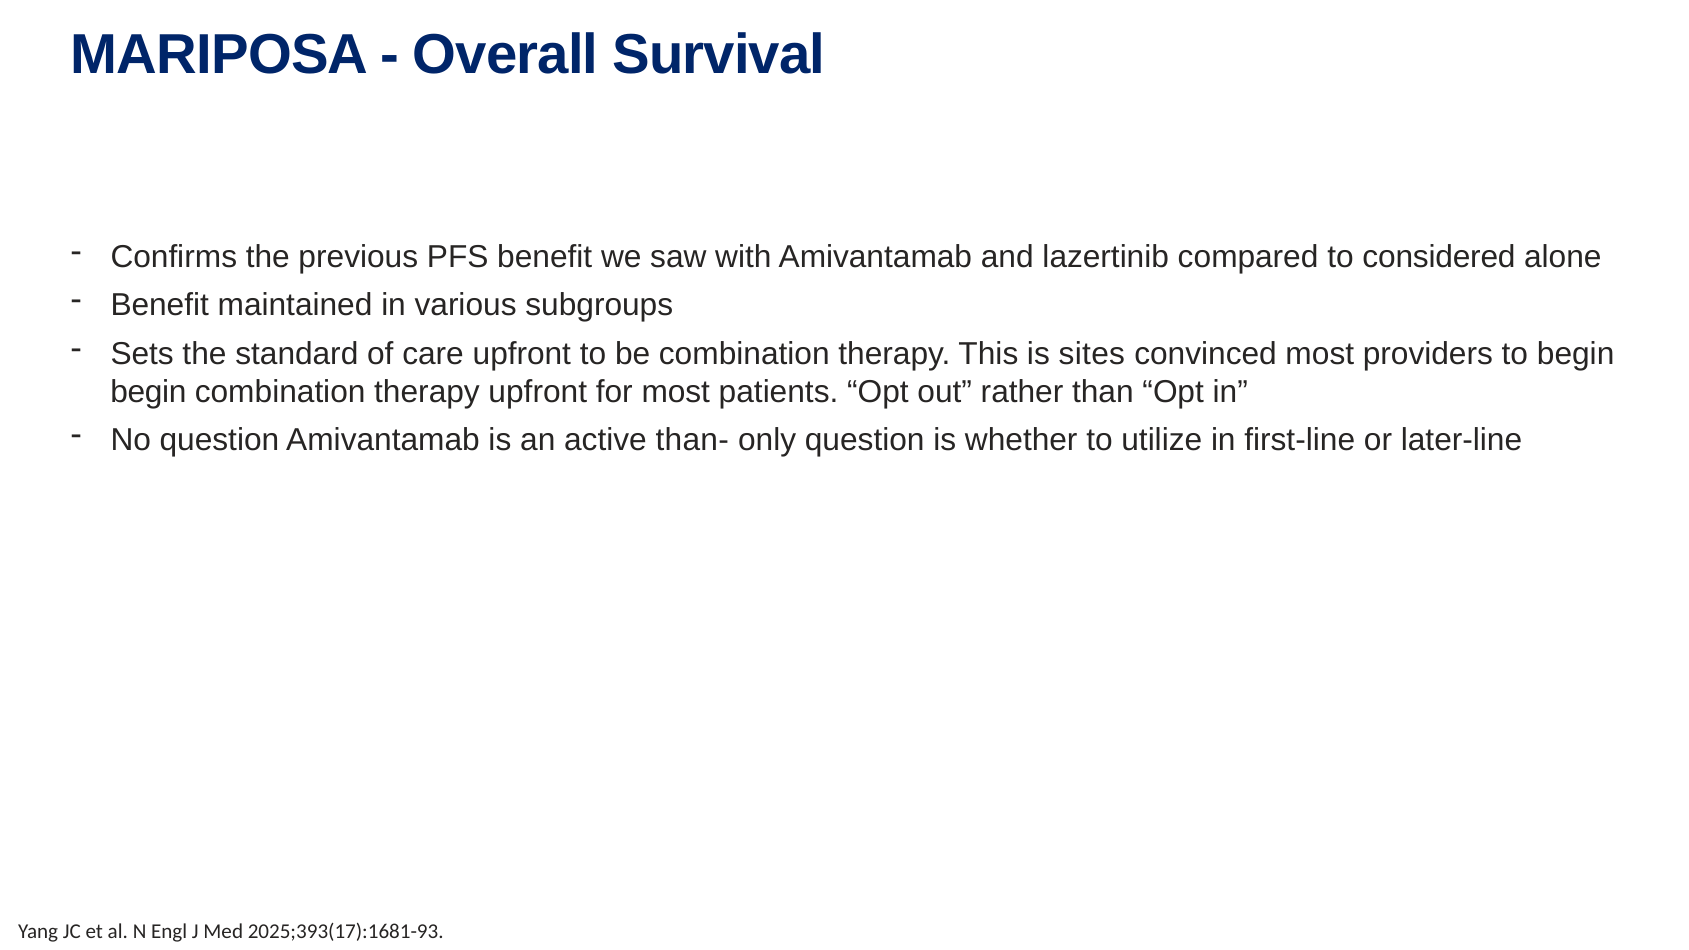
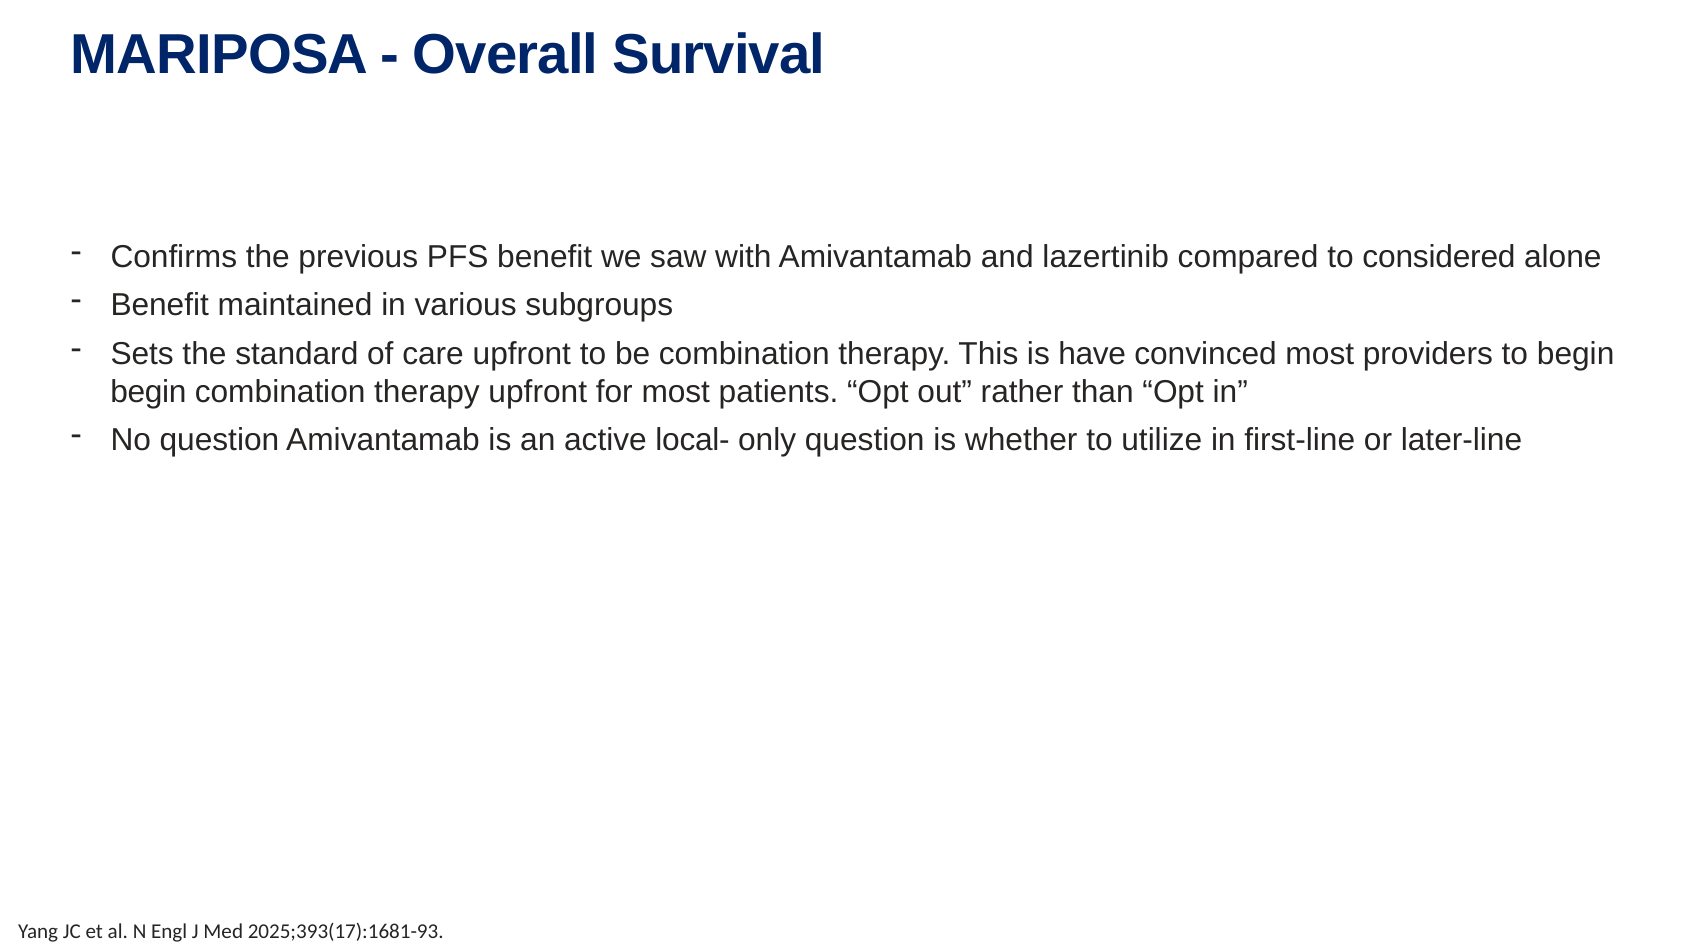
sites: sites -> have (1092, 354)
than-: than- -> local- (693, 441)
